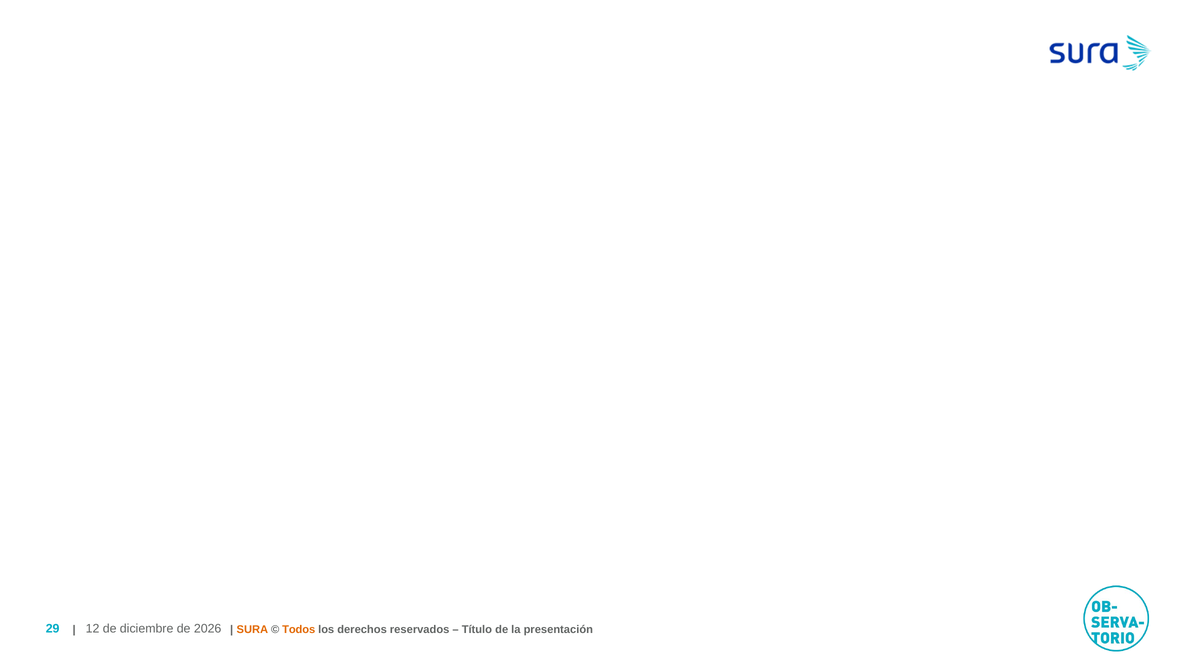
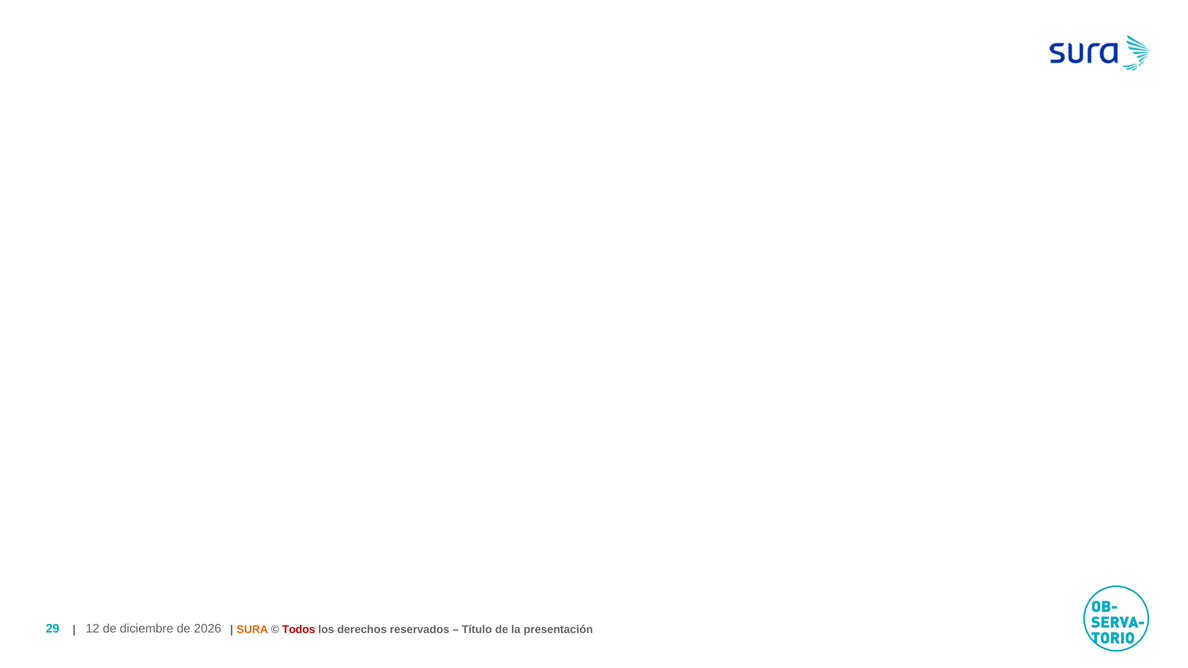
Todos colour: orange -> red (299, 630)
